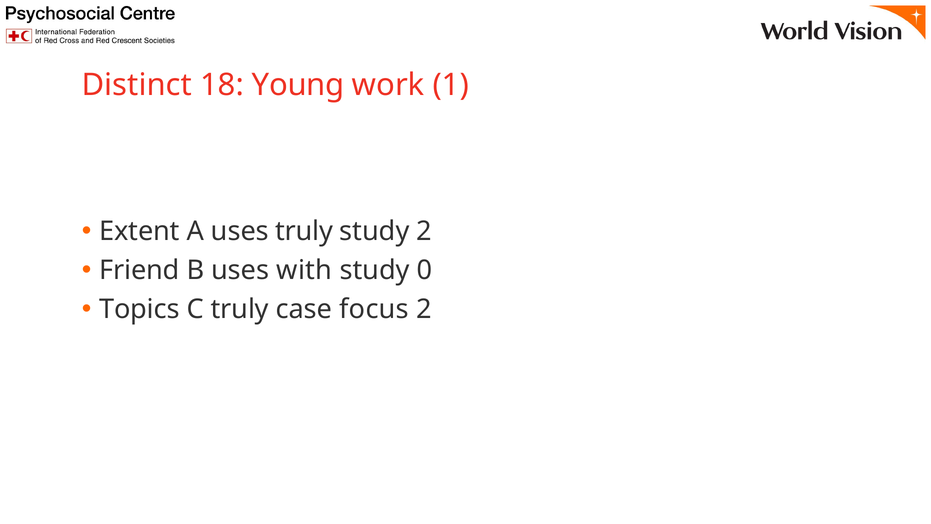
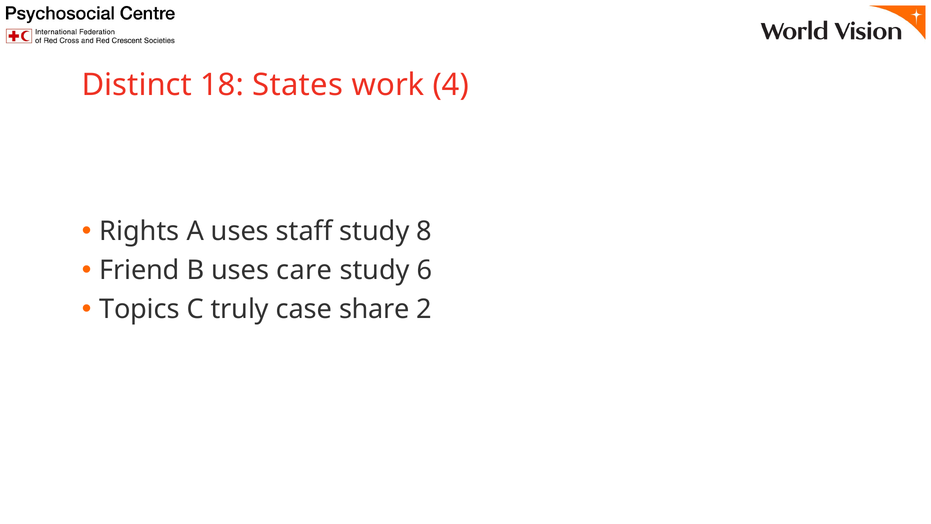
Young: Young -> States (298, 85)
1: 1 -> 4 (451, 85)
Extent: Extent -> Rights (139, 231)
uses truly: truly -> staff (304, 231)
study 2: 2 -> 8 (424, 231)
with: with -> care (304, 270)
0: 0 -> 6 (424, 270)
focus: focus -> share (374, 309)
